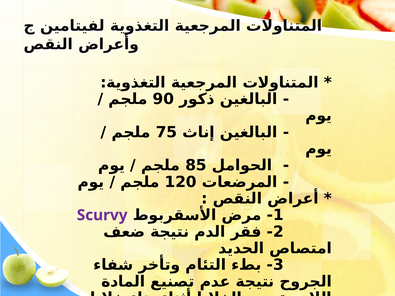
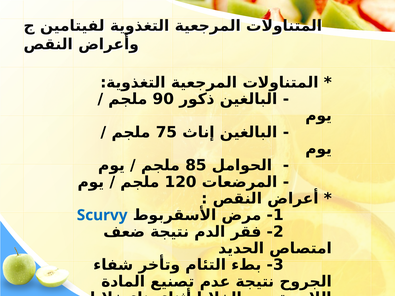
Scurvy colour: purple -> blue (102, 215)
